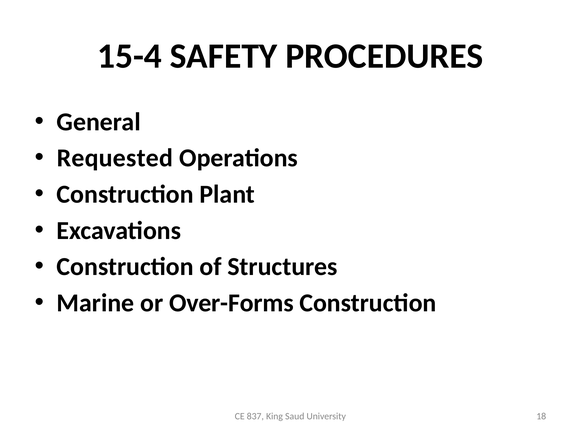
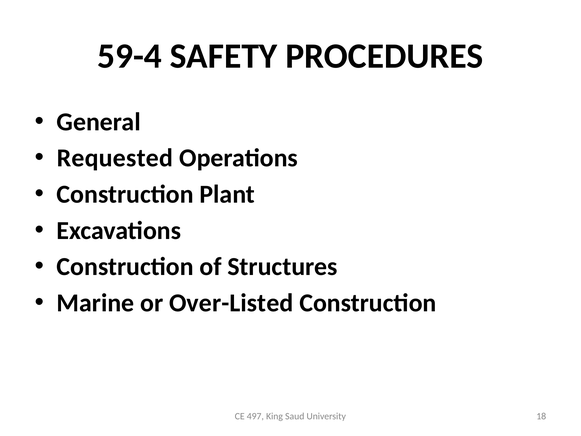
15-4: 15-4 -> 59-4 (130, 56)
Over-Forms: Over-Forms -> Over-Listed (231, 303)
837: 837 -> 497 (255, 416)
